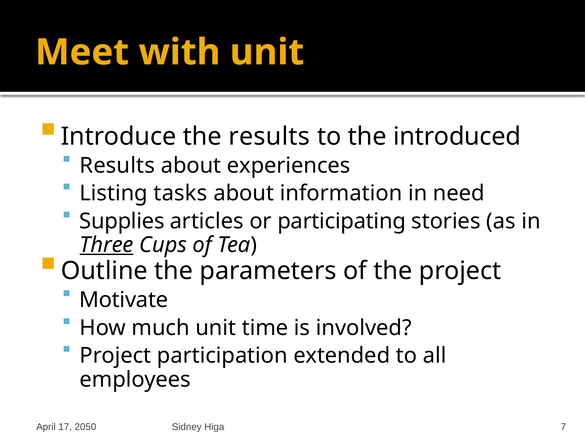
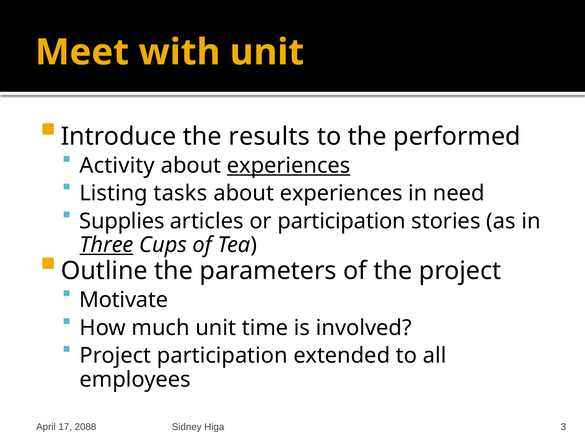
introduced: introduced -> performed (457, 136)
Results: Results -> Activity (117, 165)
experiences underline: none -> present (289, 165)
information: information -> experiences (341, 193)
or participating: participating -> participation (342, 221)
2050: 2050 -> 2088 (85, 427)
7: 7 -> 3 (563, 427)
